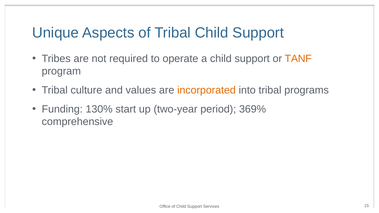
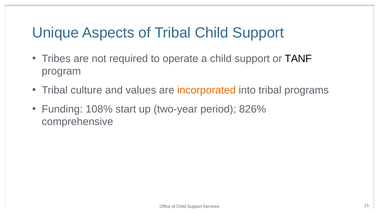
TANF colour: orange -> black (298, 59)
130%: 130% -> 108% (99, 109)
369%: 369% -> 826% (253, 109)
